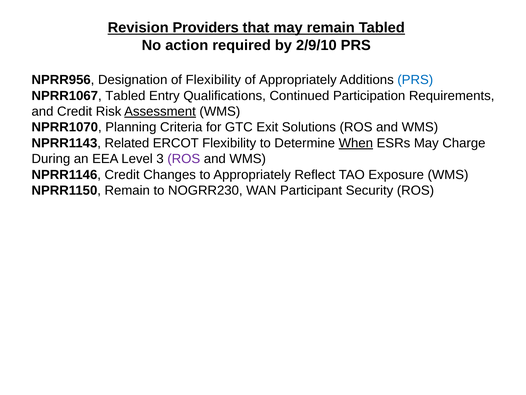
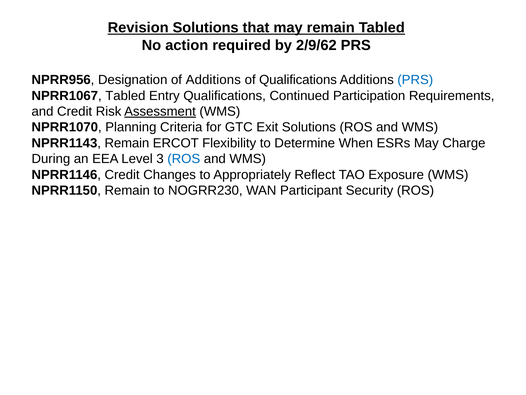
Revision Providers: Providers -> Solutions (206, 28)
2/9/10: 2/9/10 -> 2/9/62 (316, 45)
of Flexibility: Flexibility -> Additions (213, 80)
of Appropriately: Appropriately -> Qualifications (298, 80)
NPRR1143 Related: Related -> Remain (127, 143)
When underline: present -> none (356, 143)
ROS colour: purple -> blue (184, 159)
